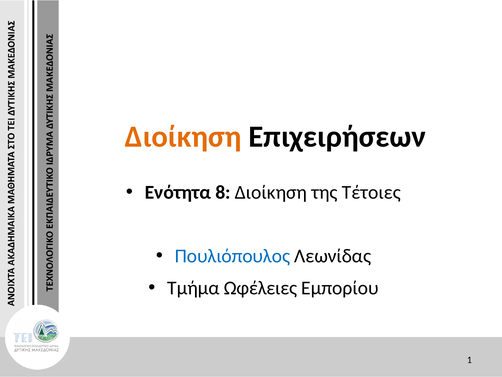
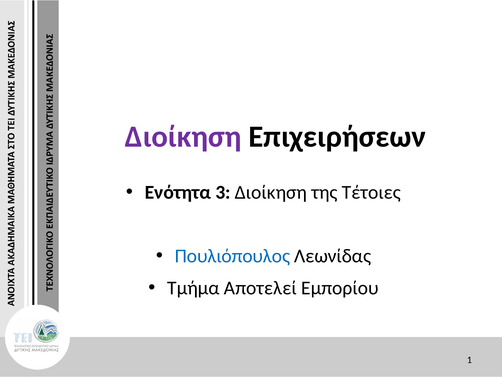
Διοίκηση colour: orange -> purple (183, 137)
8: 8 -> 3 (223, 192)
Ωφέλειες: Ωφέλειες -> Αποτελεί (260, 288)
